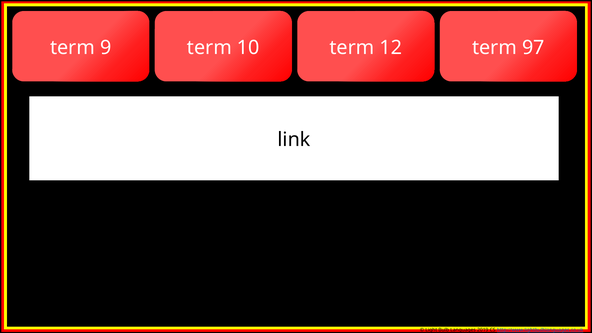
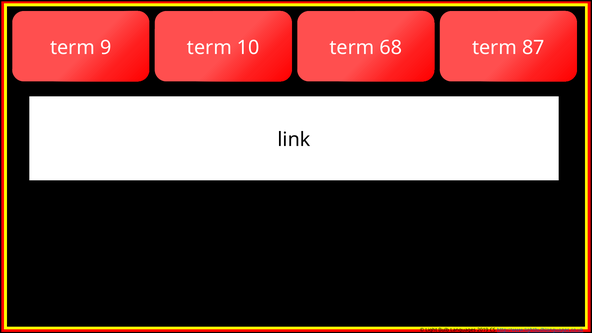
12: 12 -> 68 (391, 48)
97: 97 -> 87 (533, 48)
